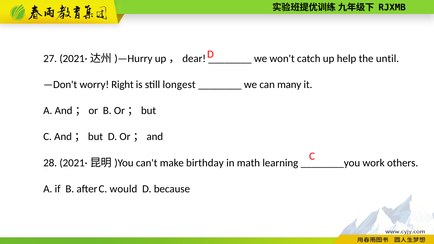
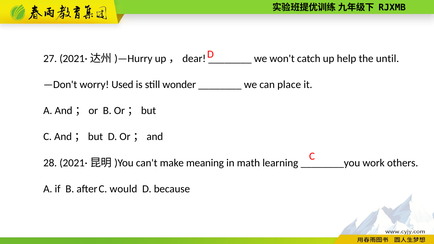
Right: Right -> Used (122, 85)
longest: longest -> wonder (179, 85)
many: many -> place (289, 85)
birthday: birthday -> meaning (205, 163)
